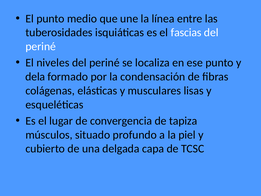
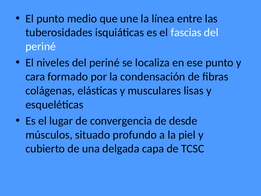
dela: dela -> cara (35, 77)
tapiza: tapiza -> desde (183, 121)
